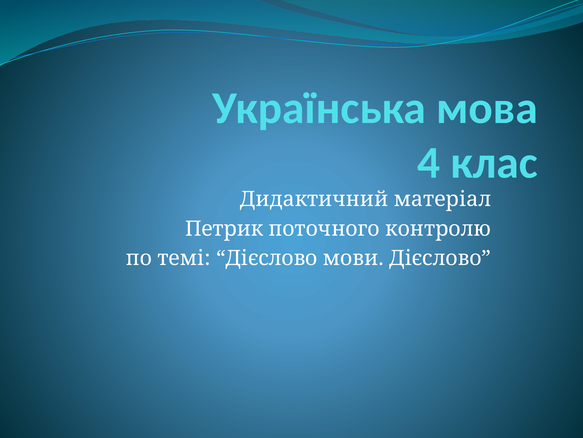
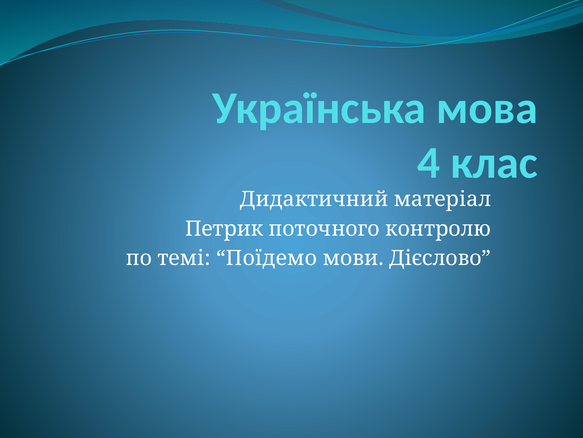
темі Дієслово: Дієслово -> Поїдемо (267, 258)
